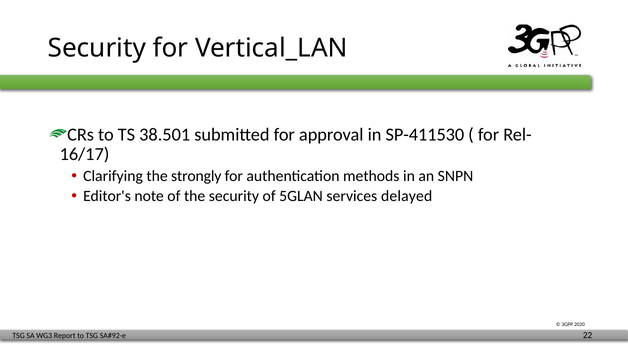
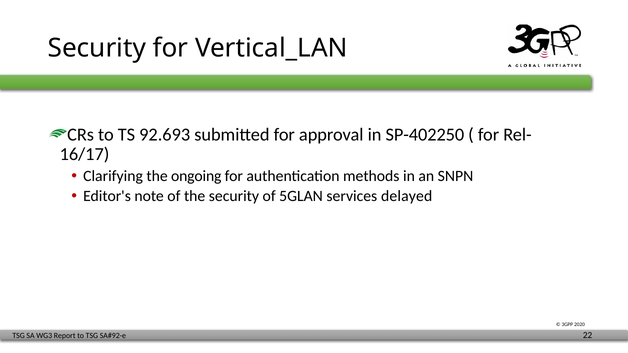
38.501: 38.501 -> 92.693 (165, 135)
SP-411530: SP-411530 -> SP-402250 (425, 135)
strongly: strongly -> ongoing (196, 176)
